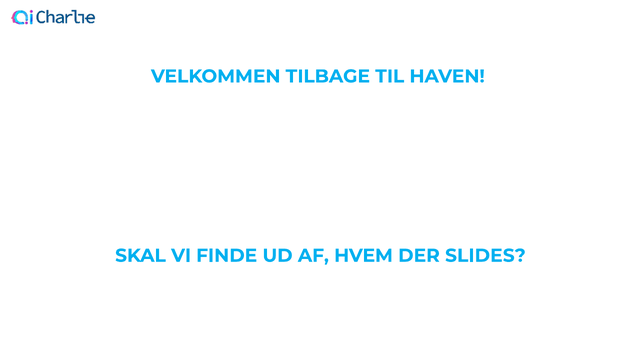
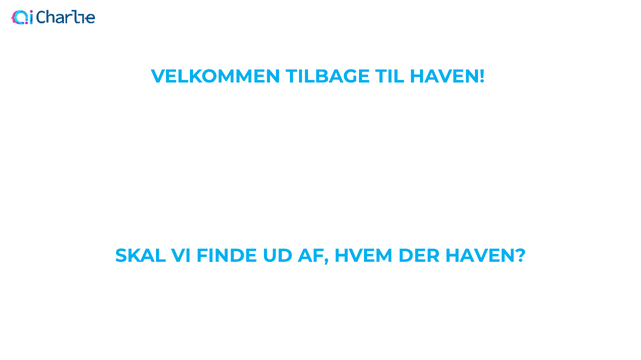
DER SLIDES: SLIDES -> HAVEN (486, 256)
